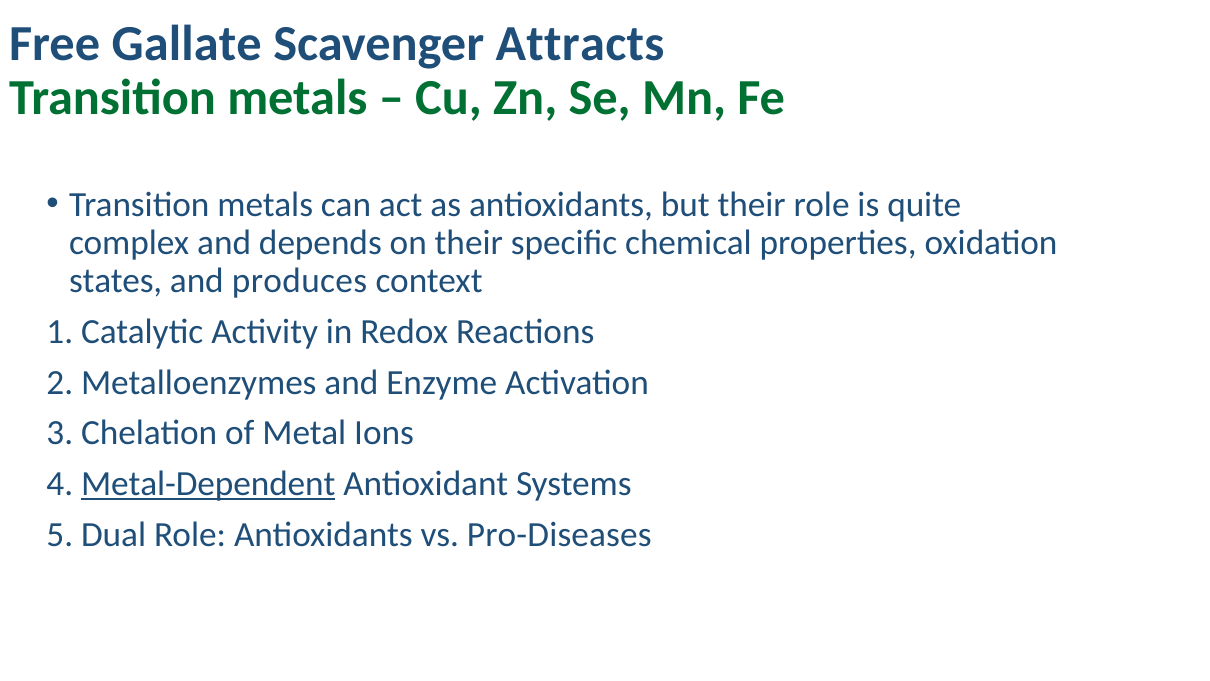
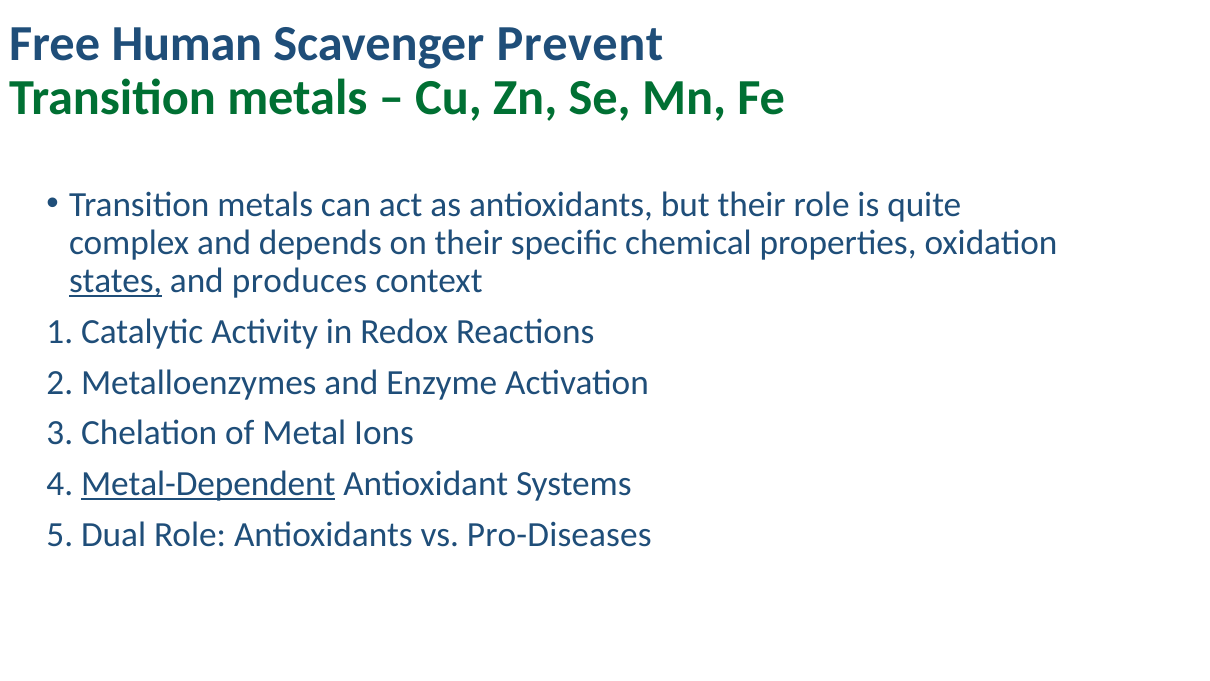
Gallate: Gallate -> Human (187, 44)
Attracts: Attracts -> Prevent (580, 44)
states underline: none -> present (116, 281)
